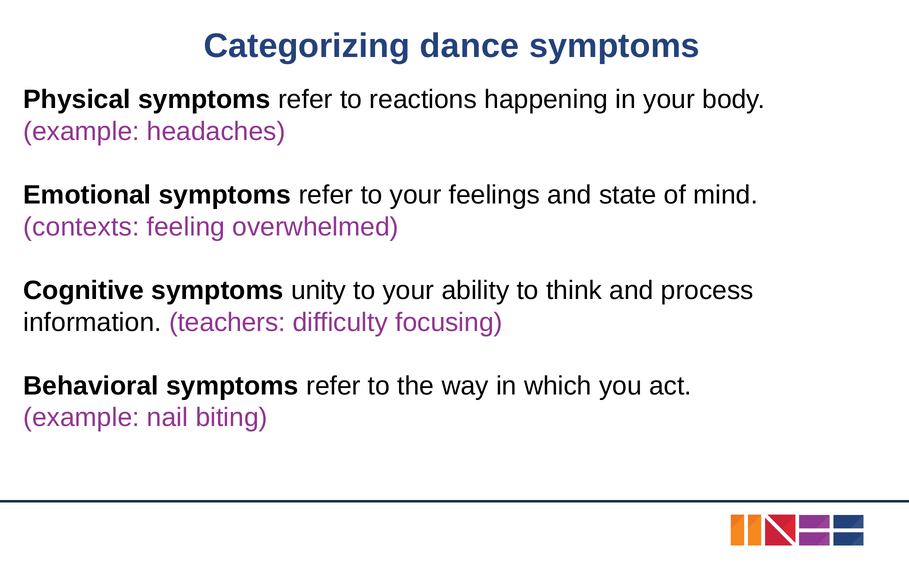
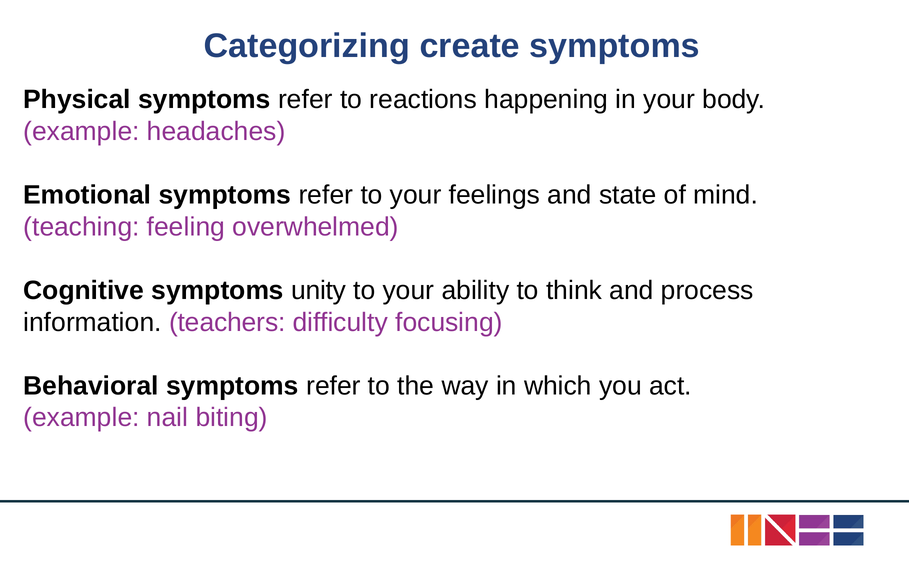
dance: dance -> create (470, 46)
contexts: contexts -> teaching (81, 227)
